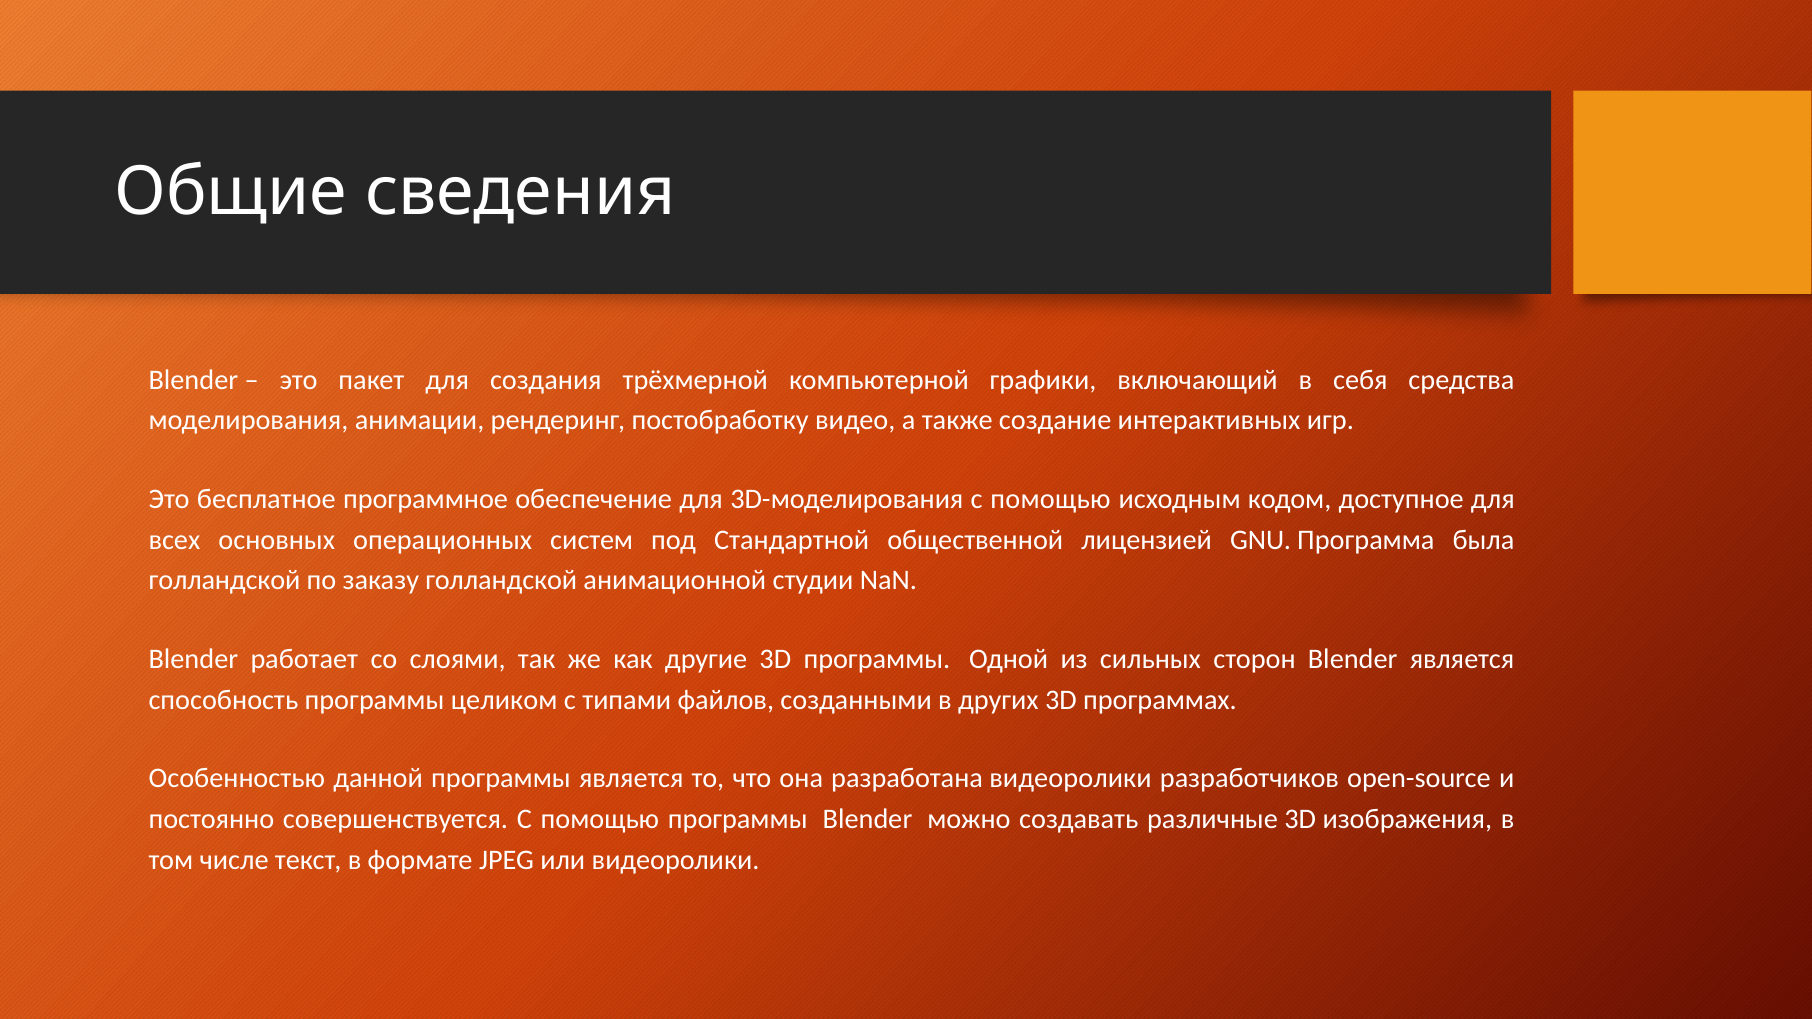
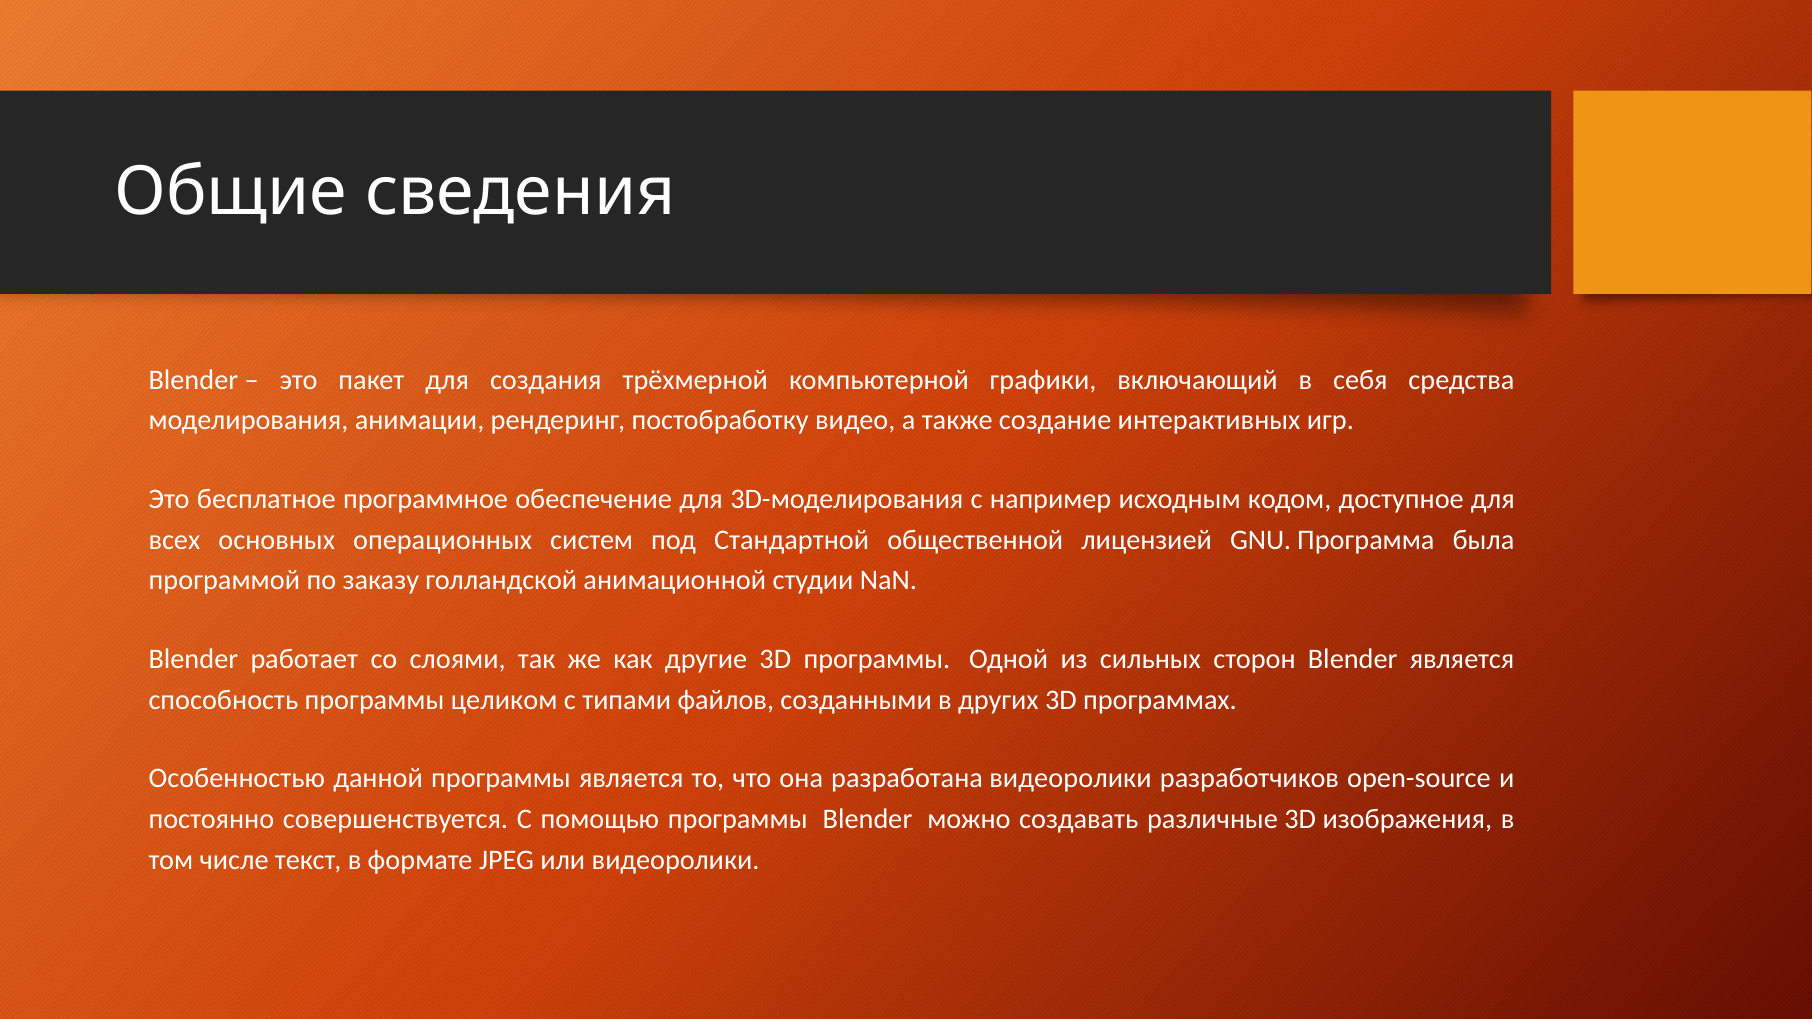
3D-моделирования с помощью: помощью -> например (1051, 499)
голландской: голландской -> программой (224, 581)
